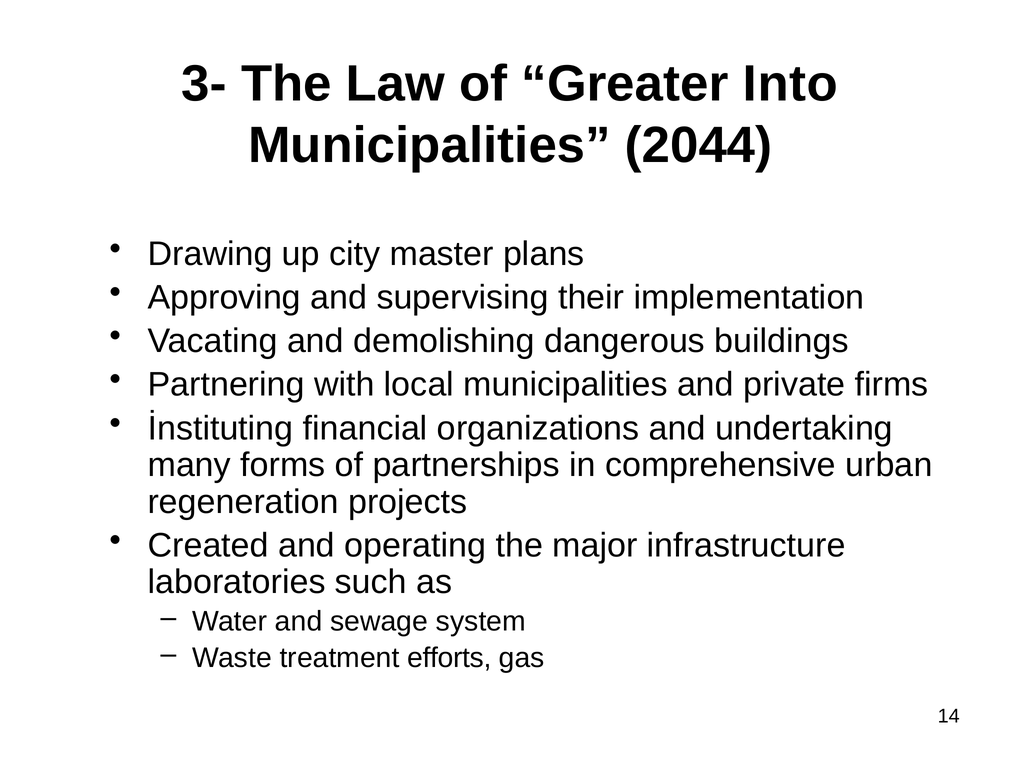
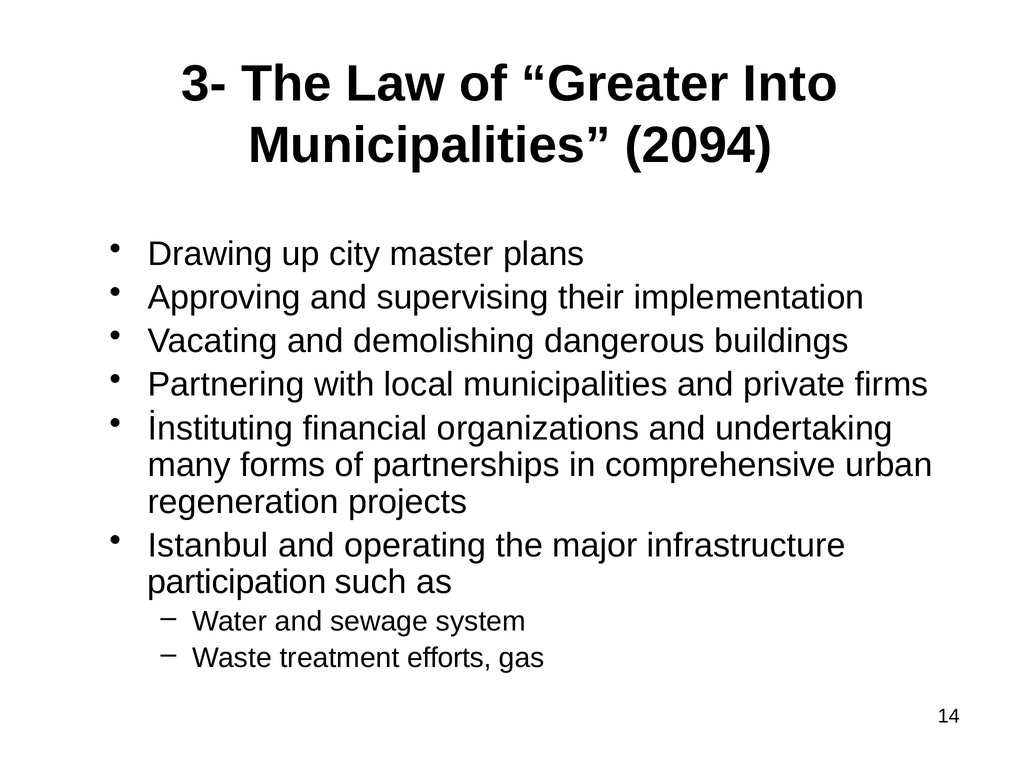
2044: 2044 -> 2094 (699, 145)
Created: Created -> Istanbul (208, 545)
laboratories: laboratories -> participation (237, 582)
